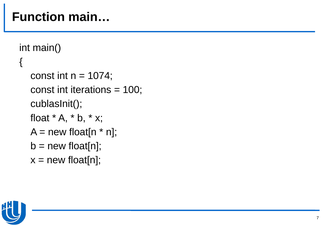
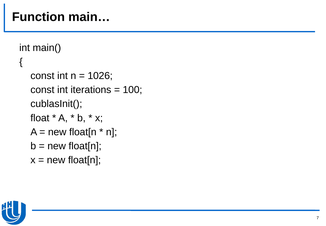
1074: 1074 -> 1026 (100, 76)
